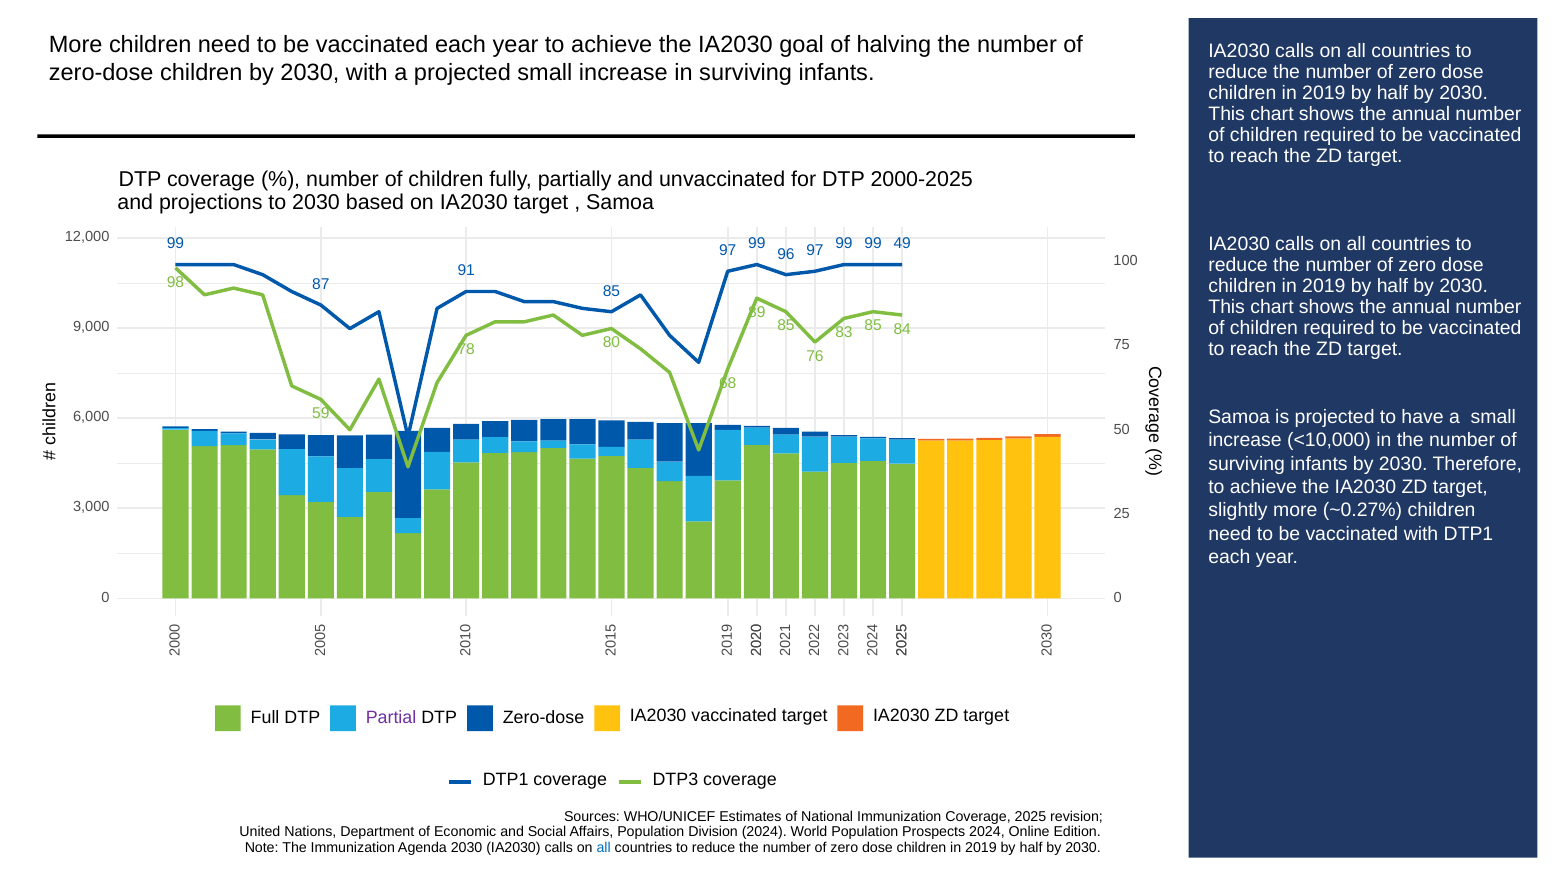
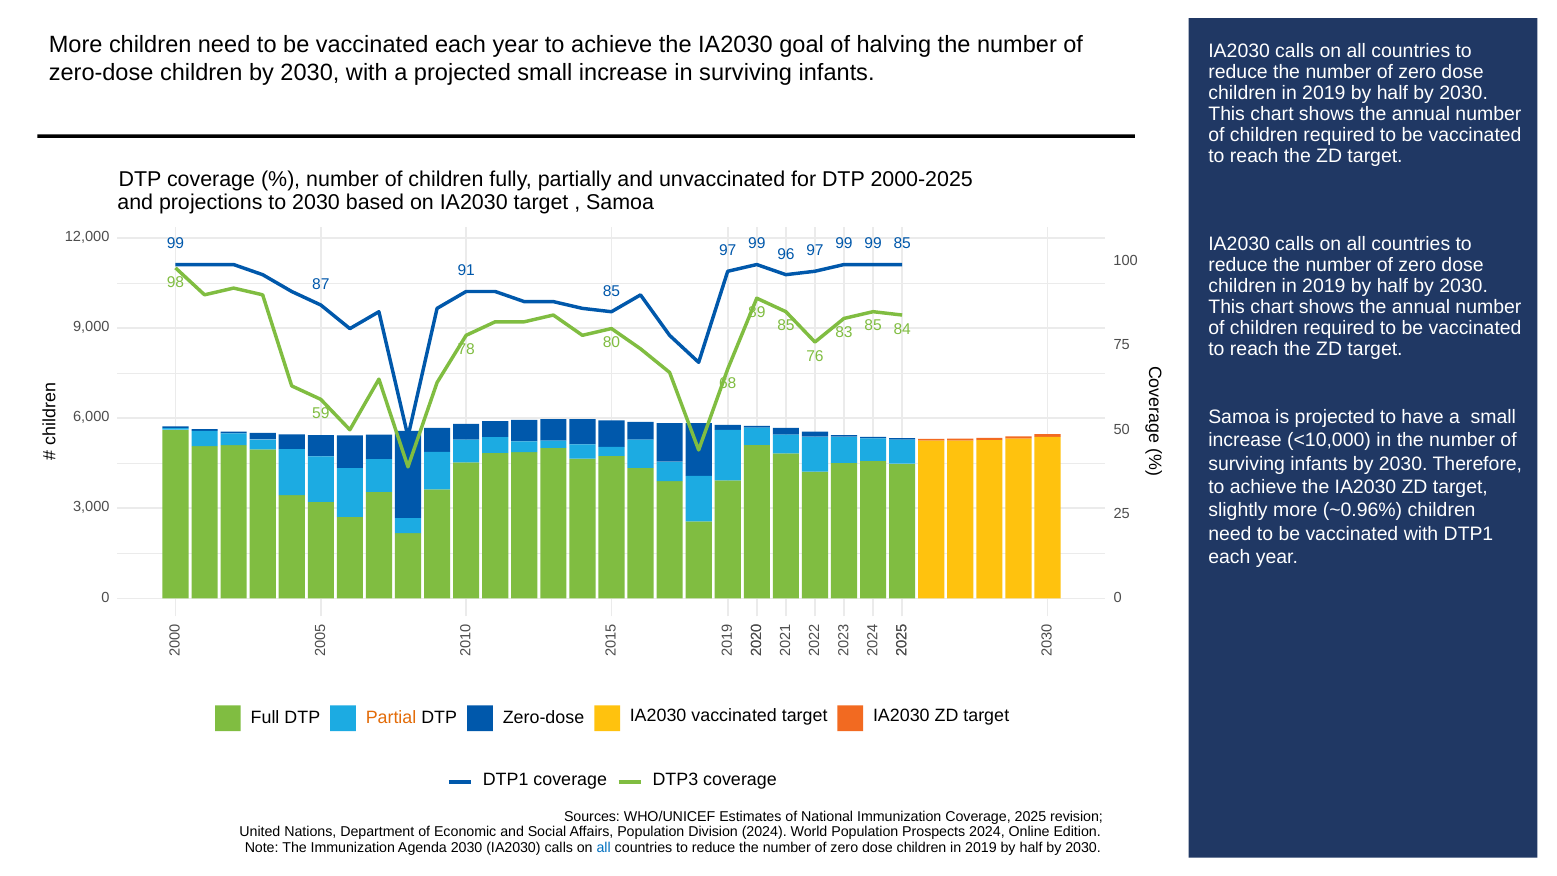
99 49: 49 -> 85 (902, 244)
~0.27%: ~0.27% -> ~0.96% (1363, 510)
Partial colour: purple -> orange (391, 717)
